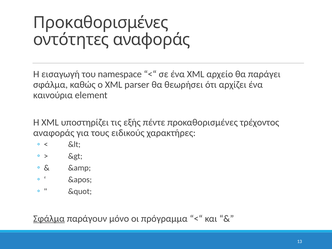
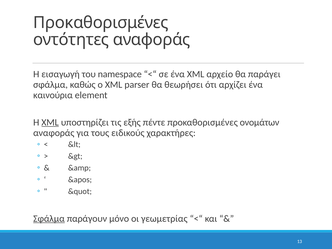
XML underline: none -> present (50, 122)
τρέχοντος: τρέχοντος -> ονομάτων (260, 122)
πρόγραμμα: πρόγραμμα -> γεωμετρίας (164, 219)
